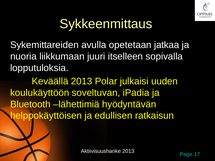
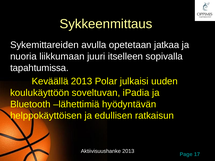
lopputuloksia: lopputuloksia -> tapahtumissa (39, 68)
